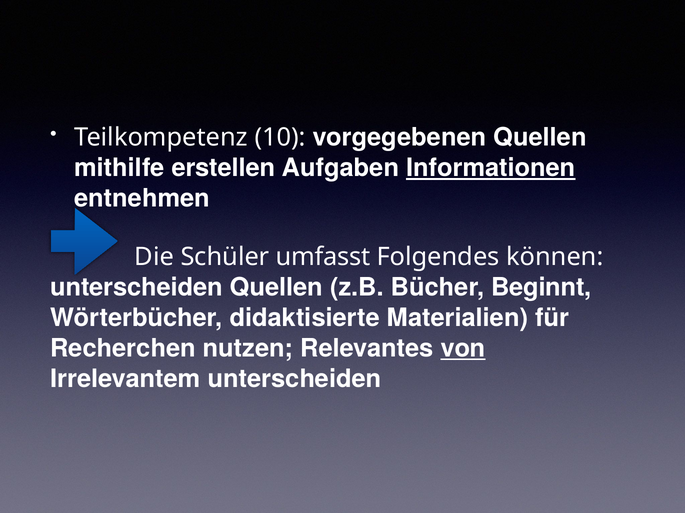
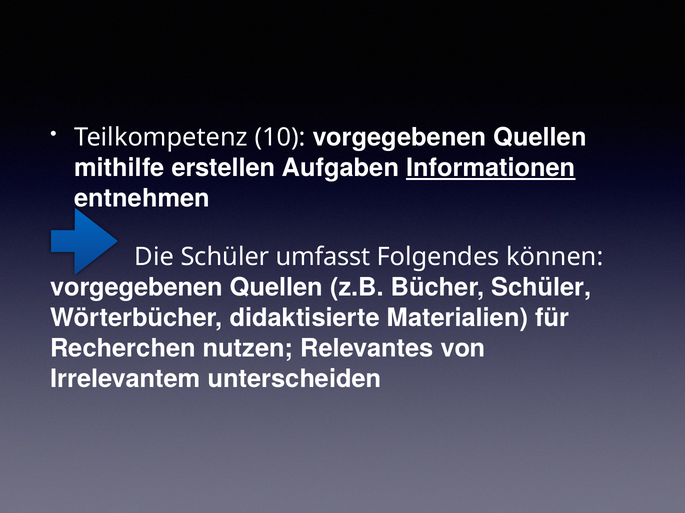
unterscheiden: unterscheiden -> vorgegebenen (136, 288)
Bücher Beginnt: Beginnt -> Schüler (541, 288)
von underline: present -> none (463, 349)
